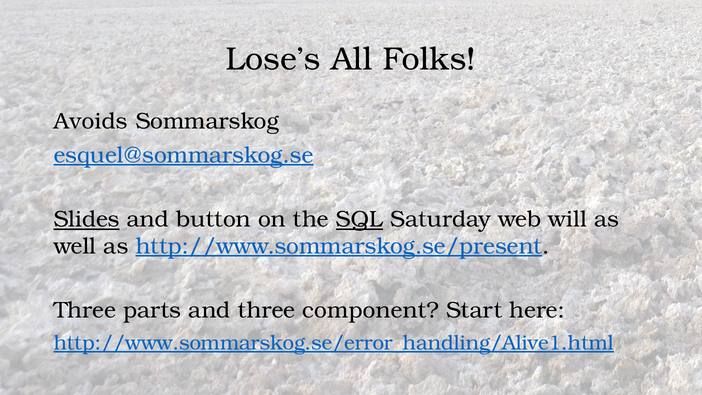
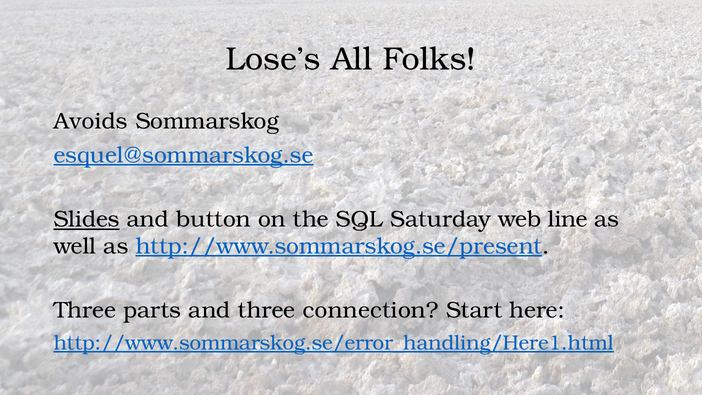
SQL underline: present -> none (359, 219)
will: will -> line (568, 219)
component: component -> connection (371, 310)
http://www.sommarskog.se/error_handling/Alive1.html: http://www.sommarskog.se/error_handling/Alive1.html -> http://www.sommarskog.se/error_handling/Here1.html (334, 343)
